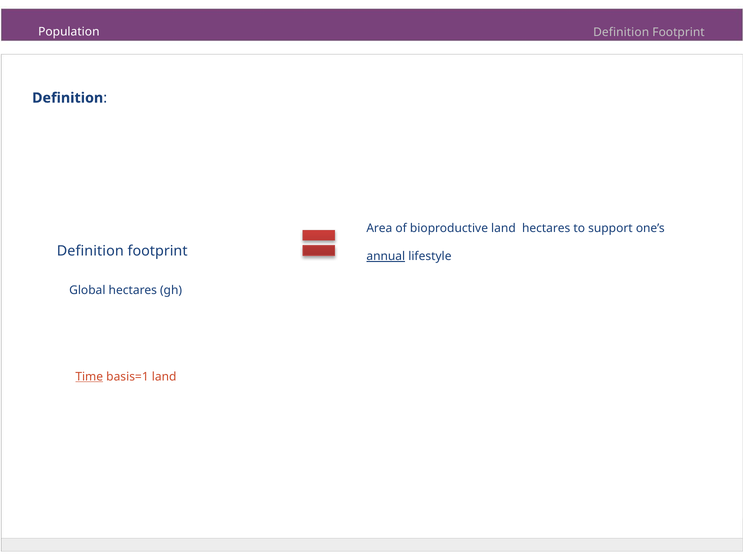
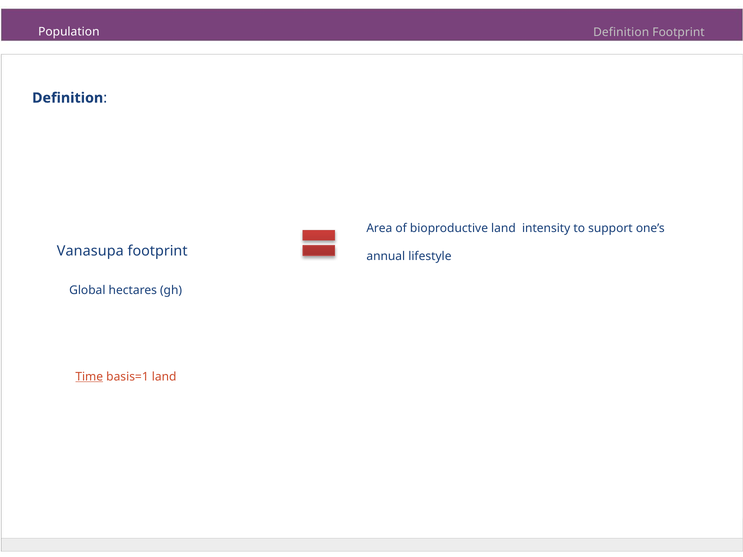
land hectares: hectares -> intensity (546, 228)
Definition: Definition -> Vanasupa (90, 251)
annual underline: present -> none (386, 256)
